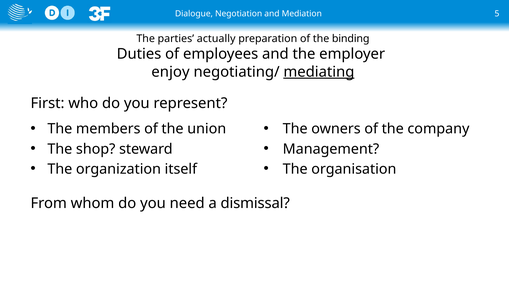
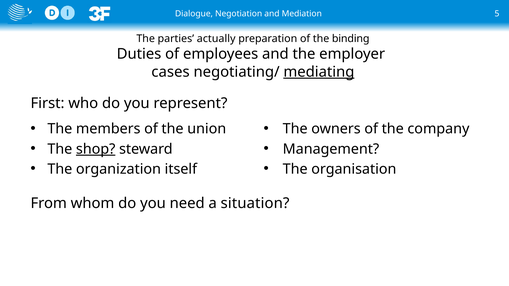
enjoy: enjoy -> cases (171, 72)
shop underline: none -> present (96, 149)
dismissal: dismissal -> situation (255, 203)
